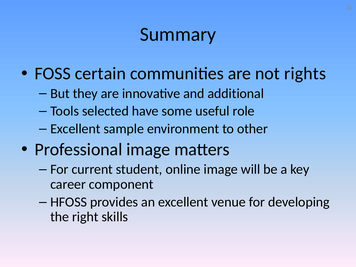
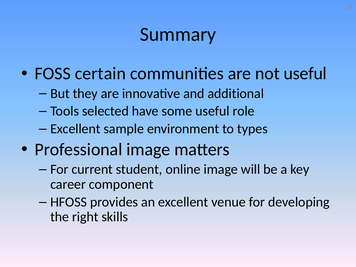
not rights: rights -> useful (305, 74)
other: other -> types (252, 129)
